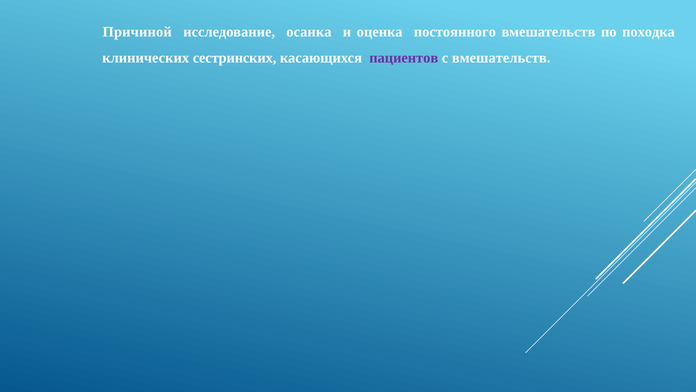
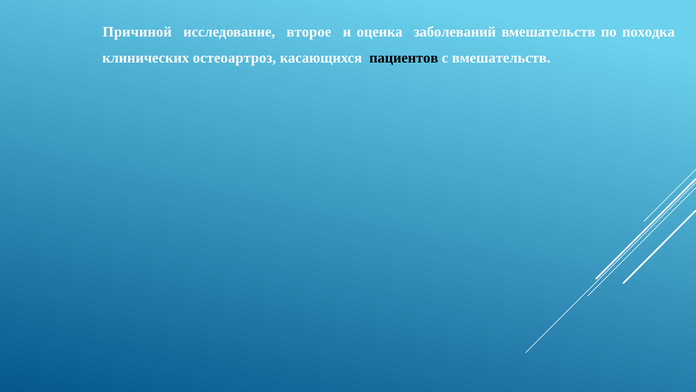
осанка: осанка -> второе (309, 32)
постоянного: постоянного -> заболеваний (455, 32)
сестринских: сестринских -> остеоартроз (234, 58)
пациентов colour: purple -> black (404, 58)
